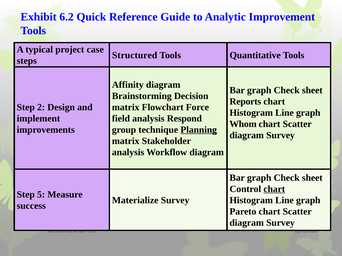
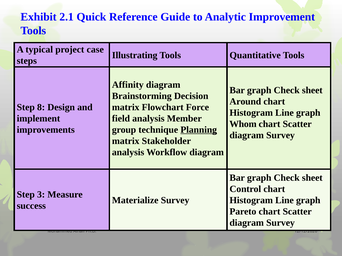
6.2: 6.2 -> 2.1 (67, 17)
Structured: Structured -> Illustrating (135, 55)
Reports: Reports -> Around (245, 102)
2: 2 -> 8 (41, 107)
Respond: Respond -> Member (184, 119)
chart underline: present -> none (274, 189)
5: 5 -> 3 (41, 195)
